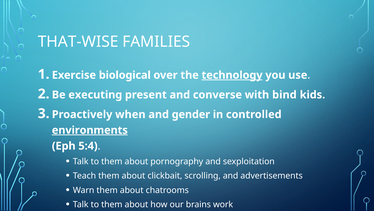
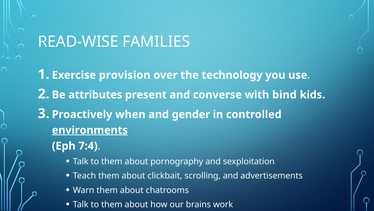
THAT-WISE: THAT-WISE -> READ-WISE (78, 42)
biological: biological -> provision (125, 75)
technology underline: present -> none (232, 75)
executing: executing -> attributes (95, 95)
5:4: 5:4 -> 7:4 (88, 146)
